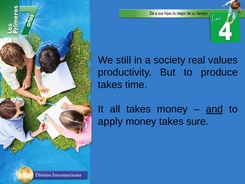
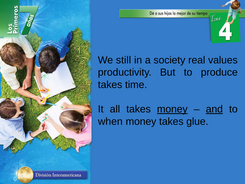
money underline: none -> present (172, 109)
apply: apply -> when (110, 121)
sure: sure -> glue (197, 121)
